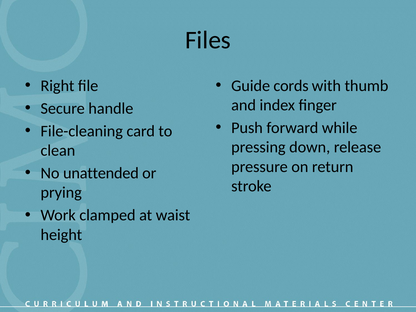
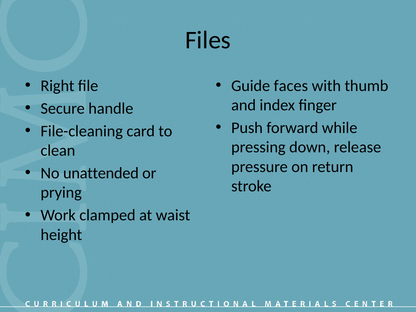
cords: cords -> faces (291, 86)
